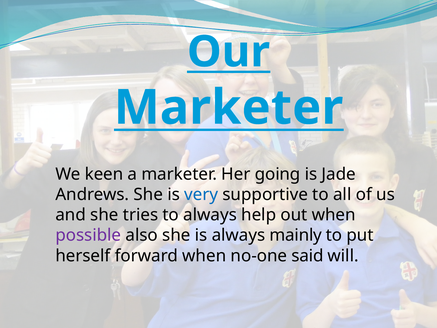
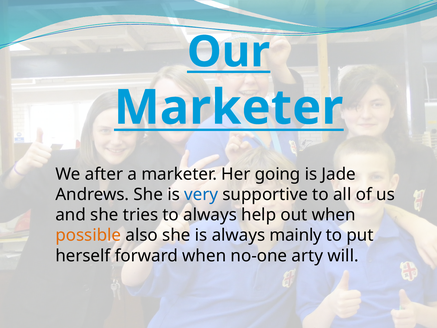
keen: keen -> after (104, 174)
possible colour: purple -> orange (88, 235)
said: said -> arty (307, 256)
